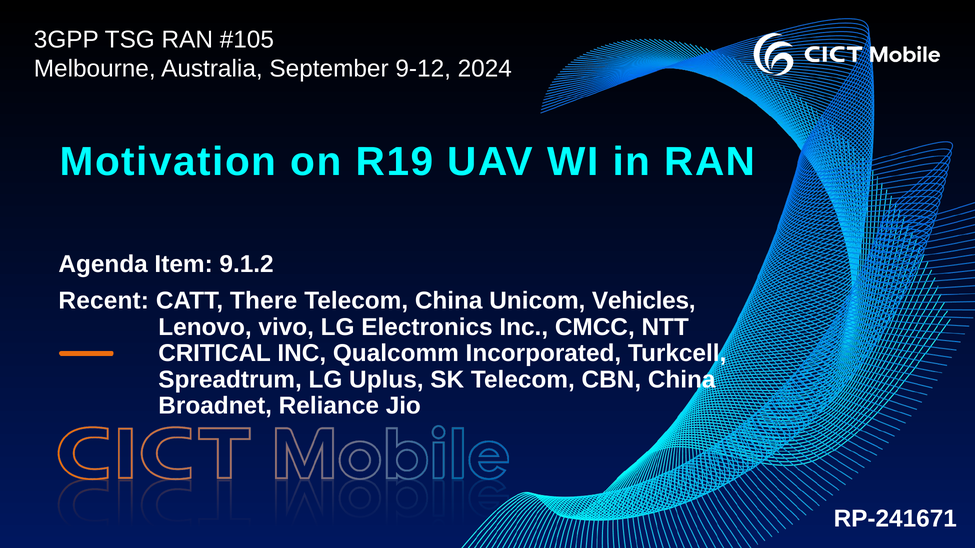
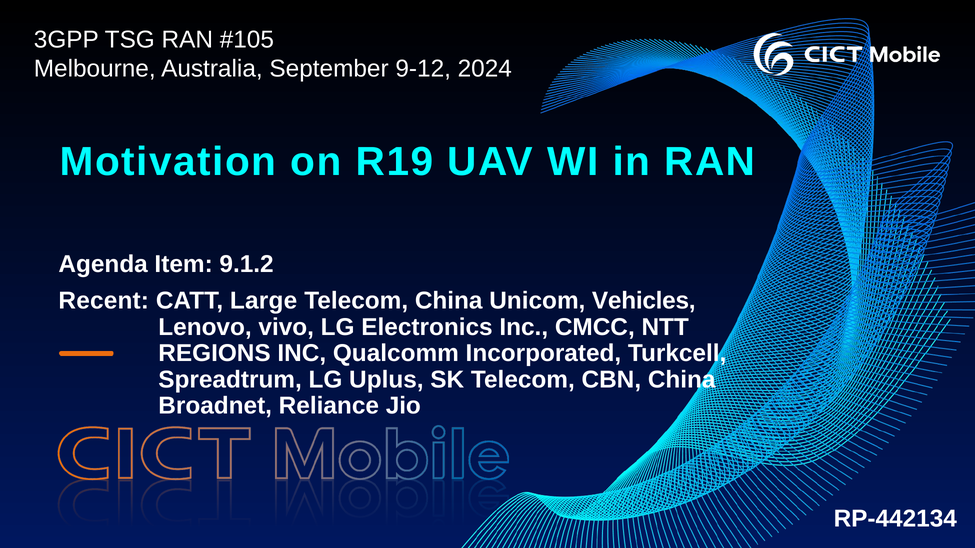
There: There -> Large (264, 301)
CRITICAL: CRITICAL -> REGIONS (215, 354)
RP-241671: RP-241671 -> RP-442134 (895, 519)
